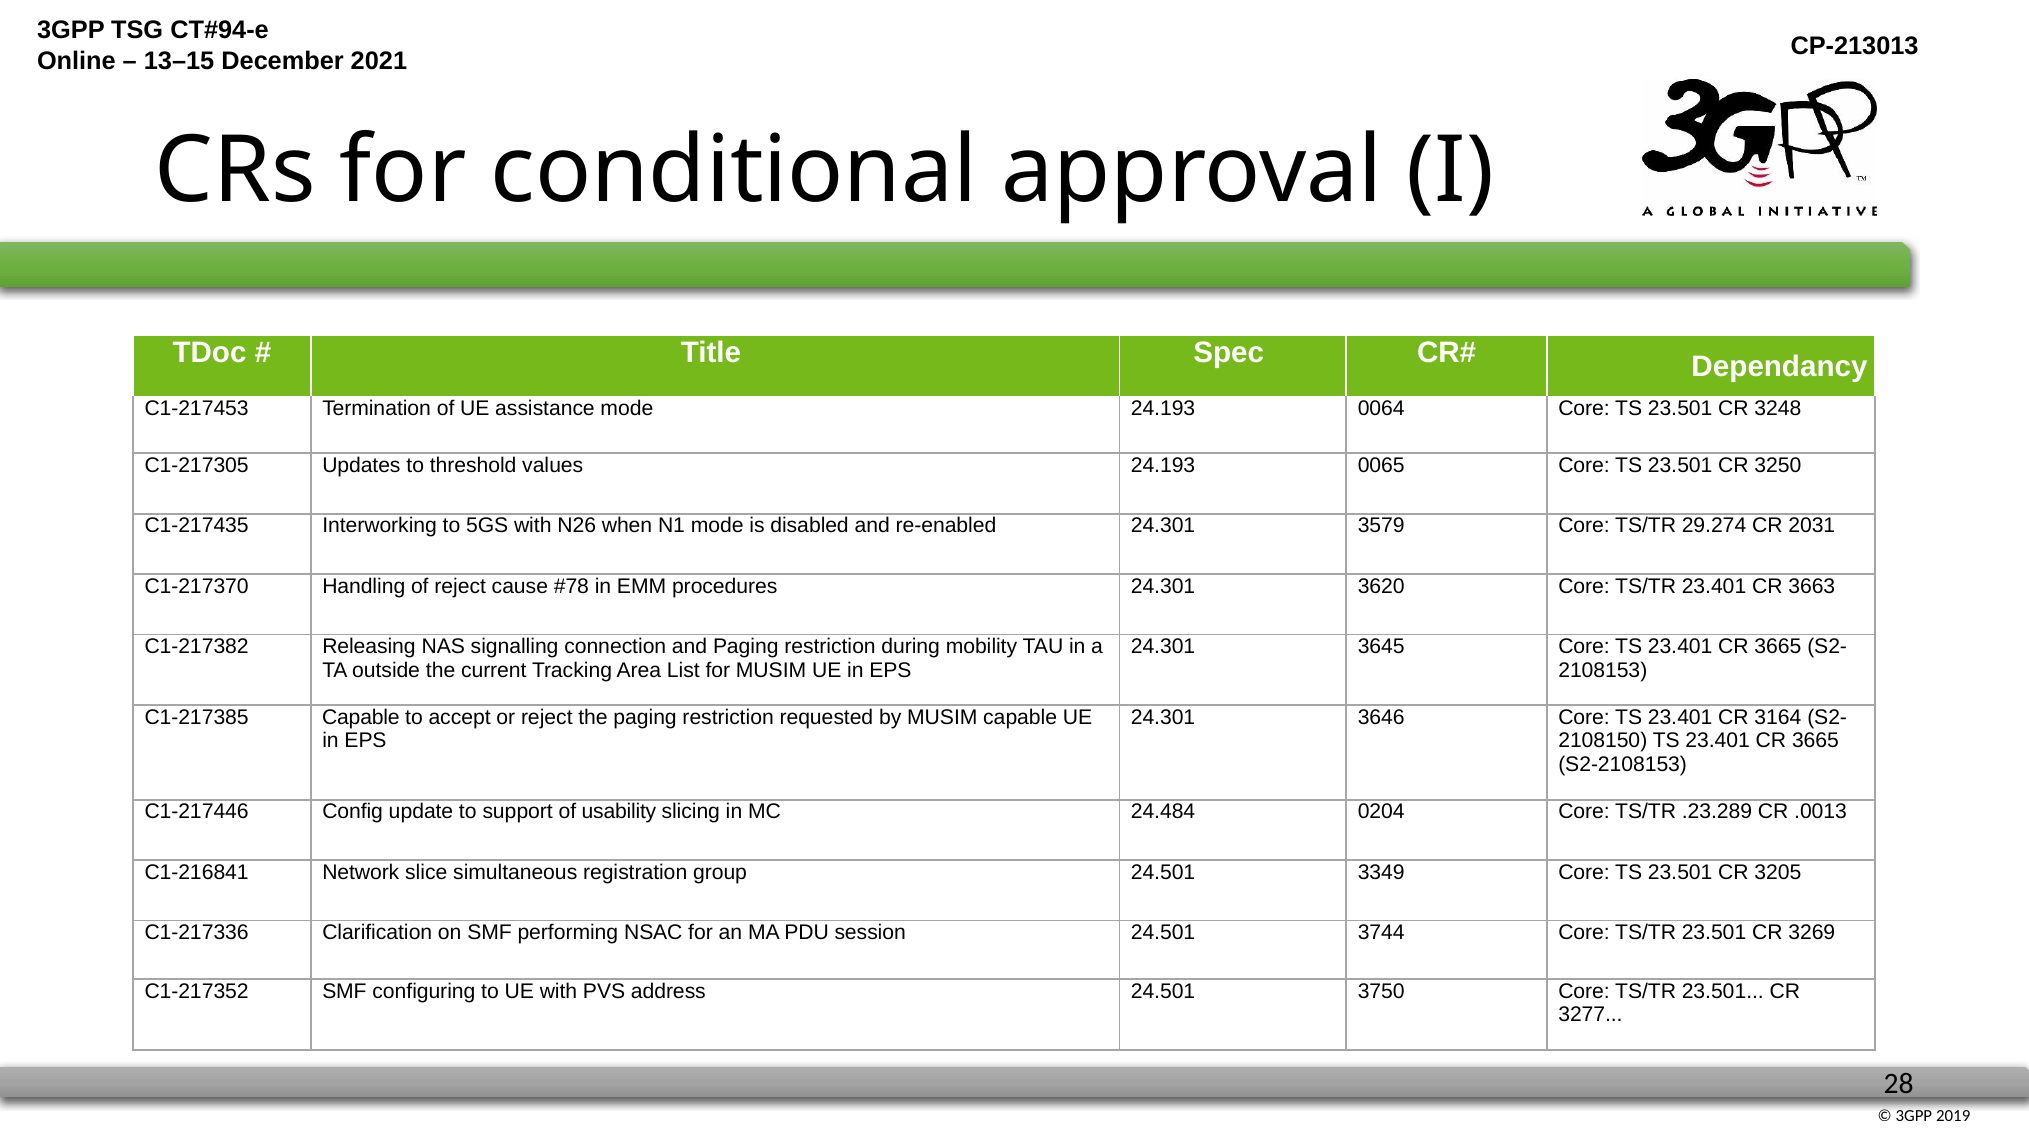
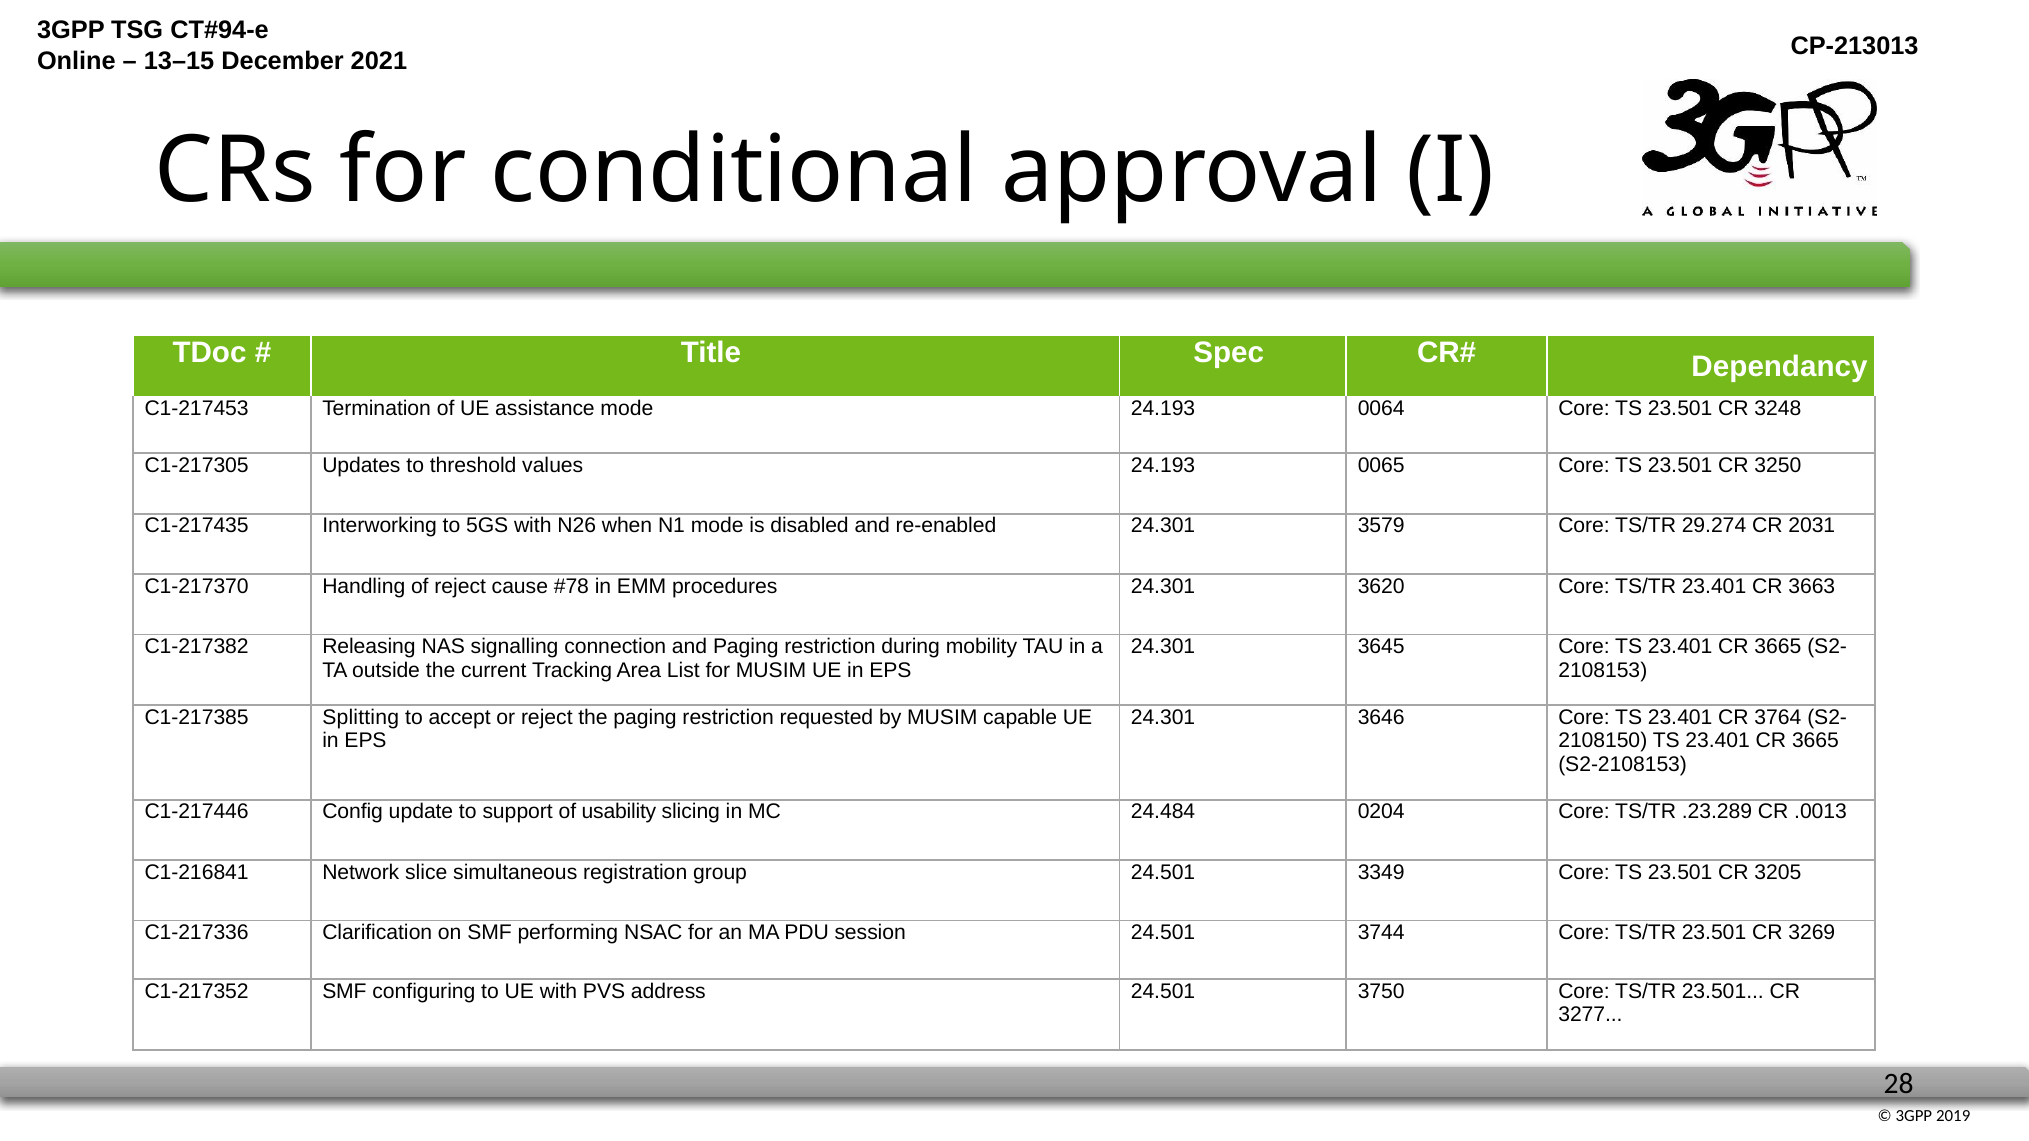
C1-217385 Capable: Capable -> Splitting (361, 718)
3164: 3164 -> 3764 (1778, 718)
